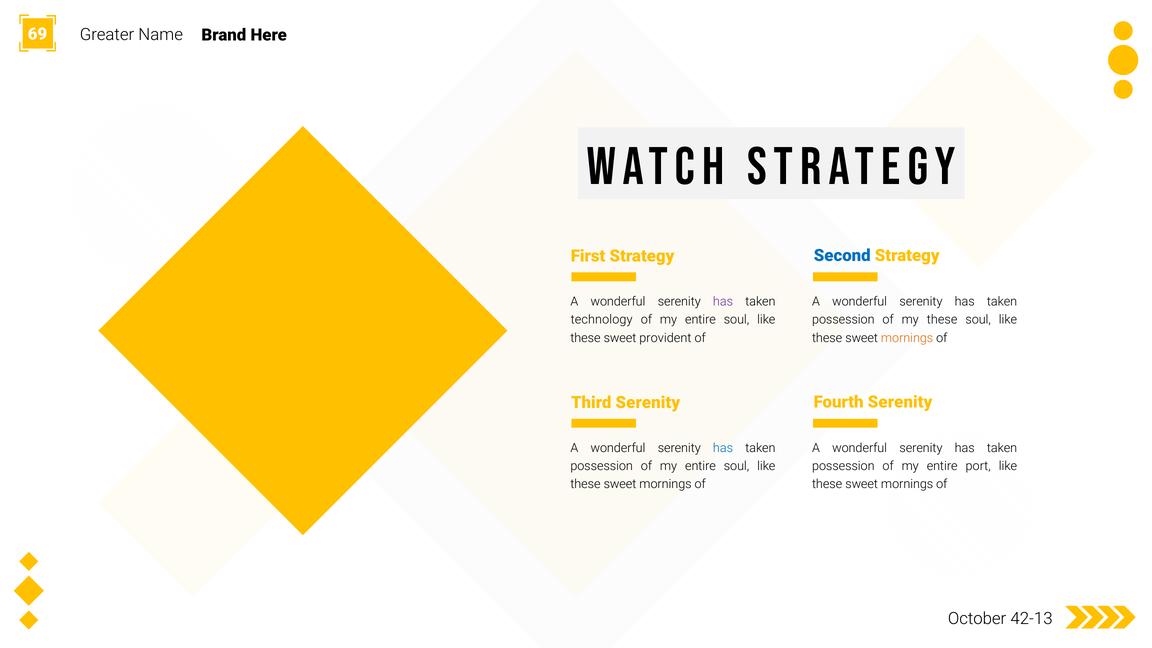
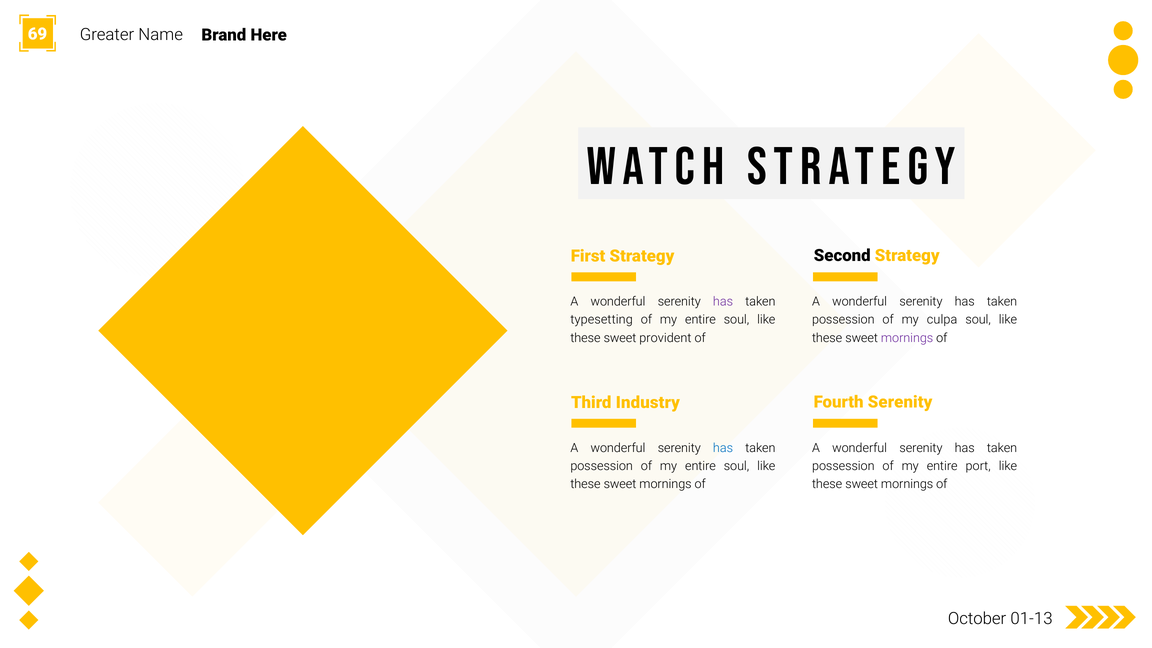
Second colour: blue -> black (842, 256)
technology: technology -> typesetting (602, 320)
my these: these -> culpa (942, 320)
mornings colour: orange -> purple (907, 338)
Third Serenity: Serenity -> Industry (648, 403)
42-13: 42-13 -> 01-13 (1032, 619)
